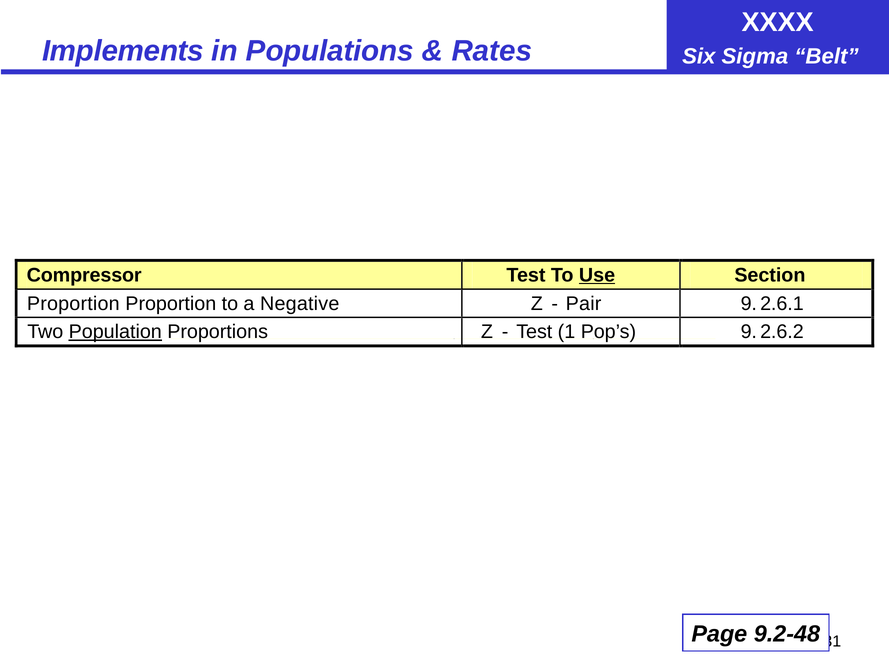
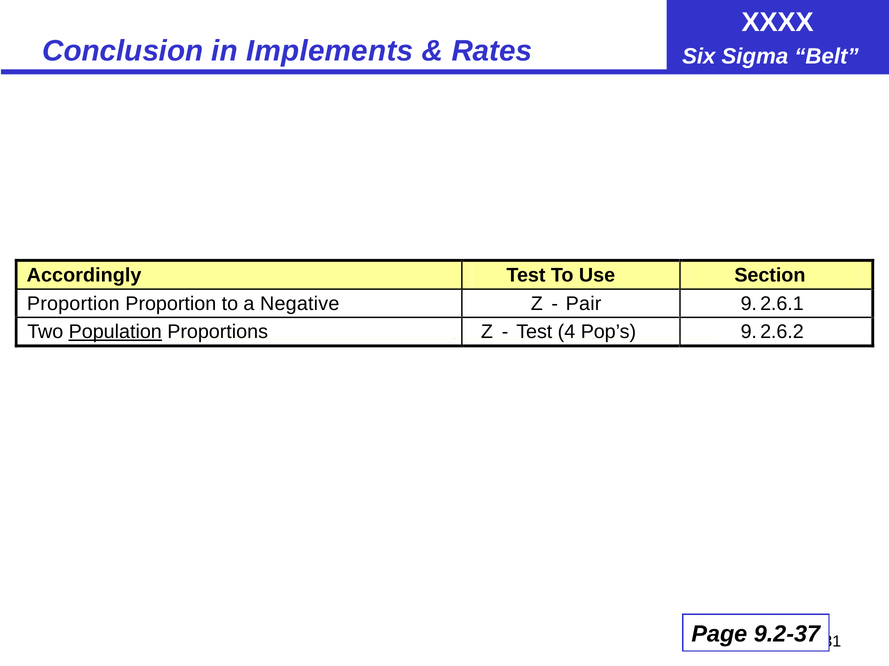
Implements: Implements -> Conclusion (123, 51)
Populations: Populations -> Implements (330, 51)
Compressor: Compressor -> Accordingly (84, 275)
Use underline: present -> none (597, 275)
1: 1 -> 4 (566, 332)
9.2-48: 9.2-48 -> 9.2-37 (787, 635)
